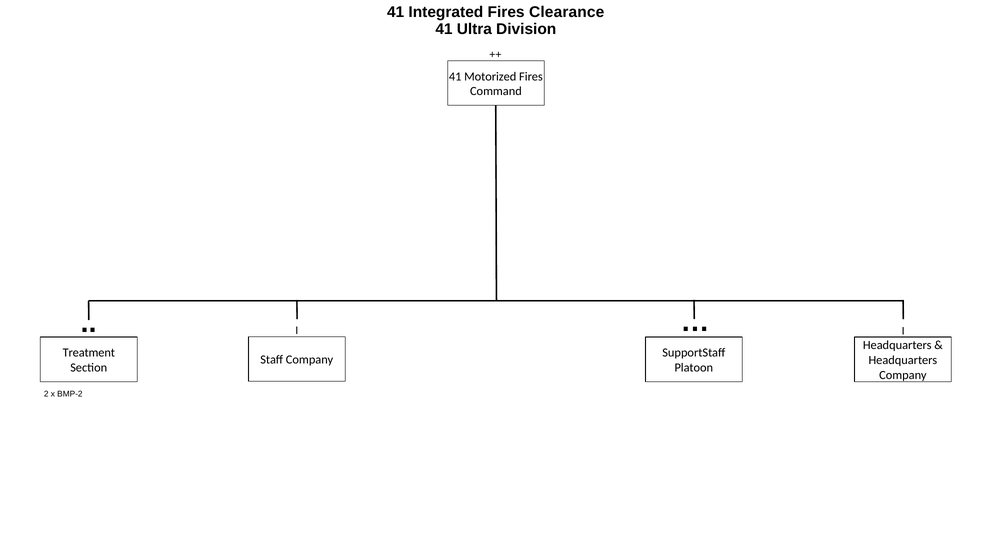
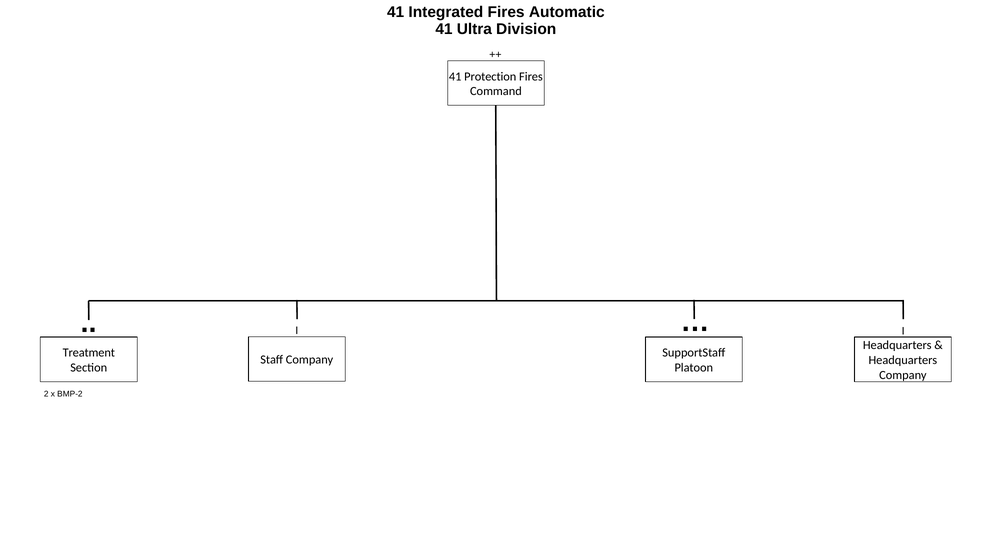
Clearance: Clearance -> Automatic (567, 12)
Motorized: Motorized -> Protection (490, 76)
